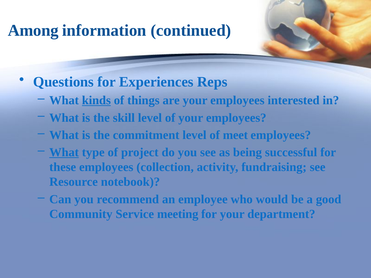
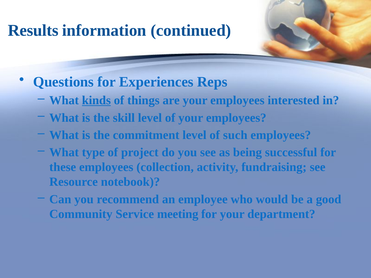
Among: Among -> Results (33, 31)
meet: meet -> such (235, 135)
What underline: present -> none (64, 152)
